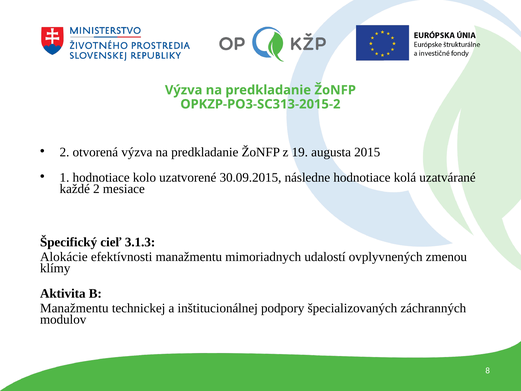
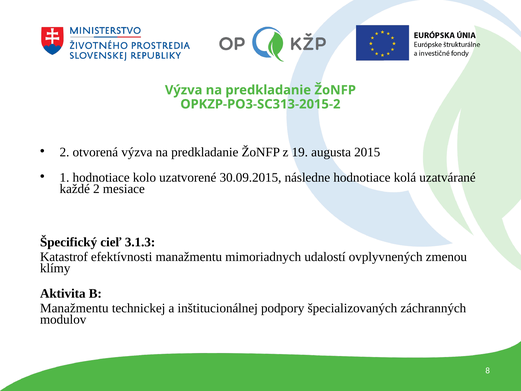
Alokácie: Alokácie -> Katastrof (64, 257)
